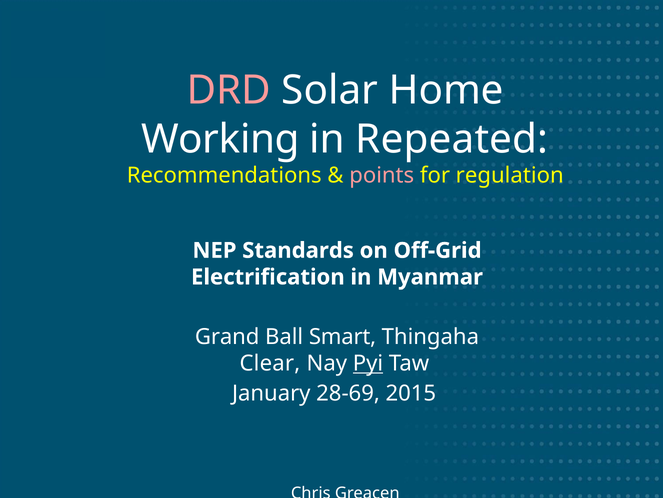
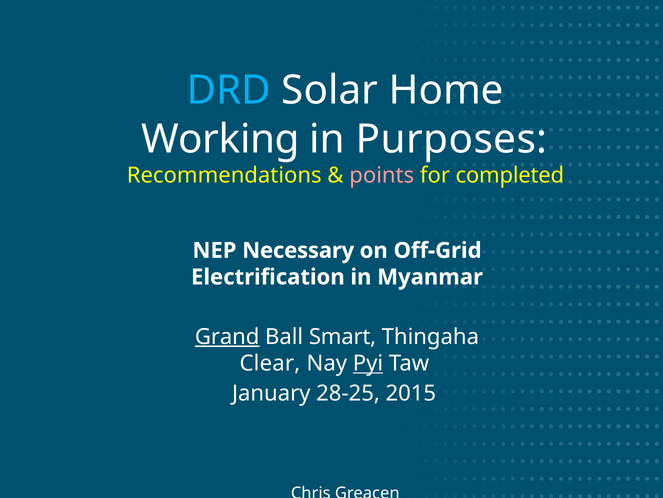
DRD colour: pink -> light blue (229, 90)
Repeated: Repeated -> Purposes (452, 139)
regulation: regulation -> completed (510, 175)
Standards: Standards -> Necessary (298, 250)
Grand underline: none -> present (227, 336)
28-69: 28-69 -> 28-25 (348, 393)
